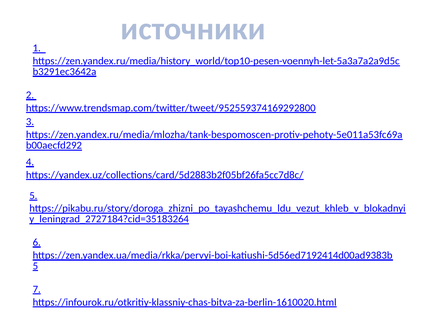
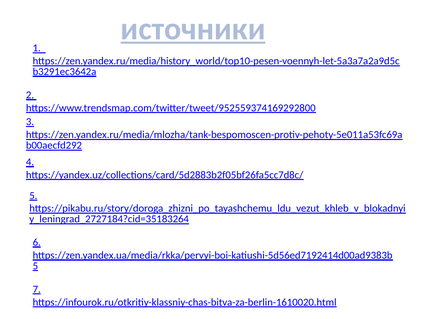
источники underline: none -> present (193, 29)
